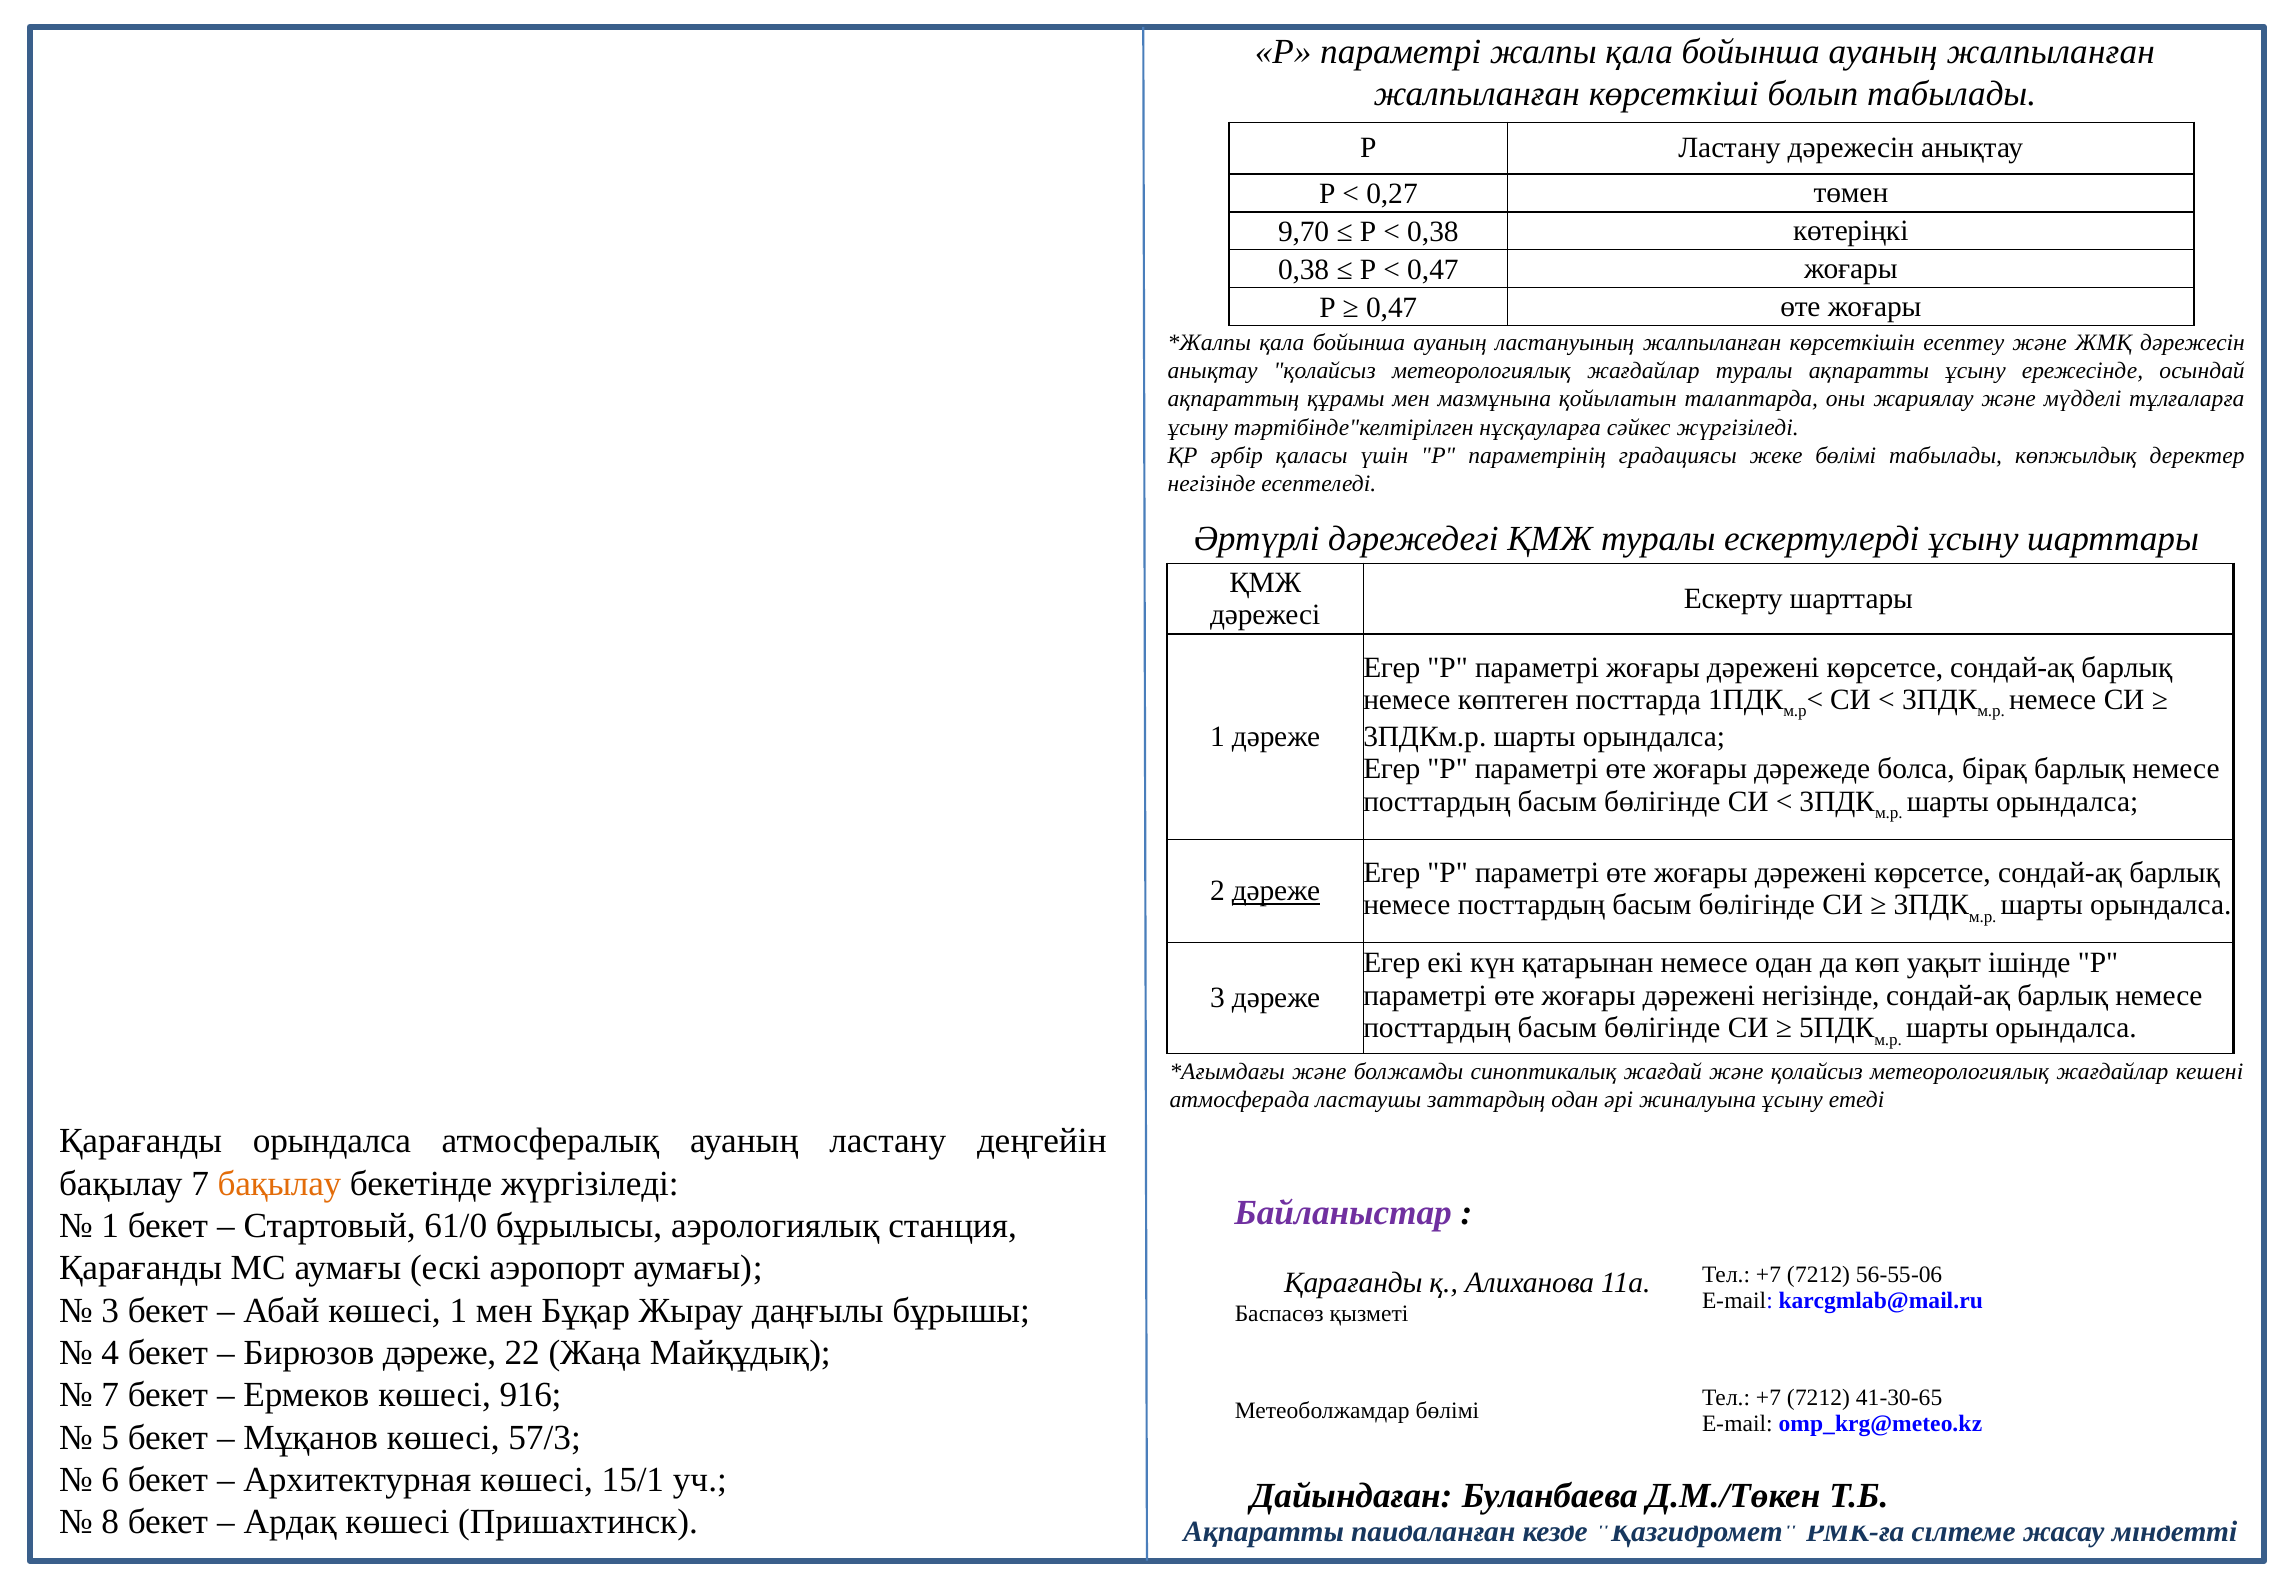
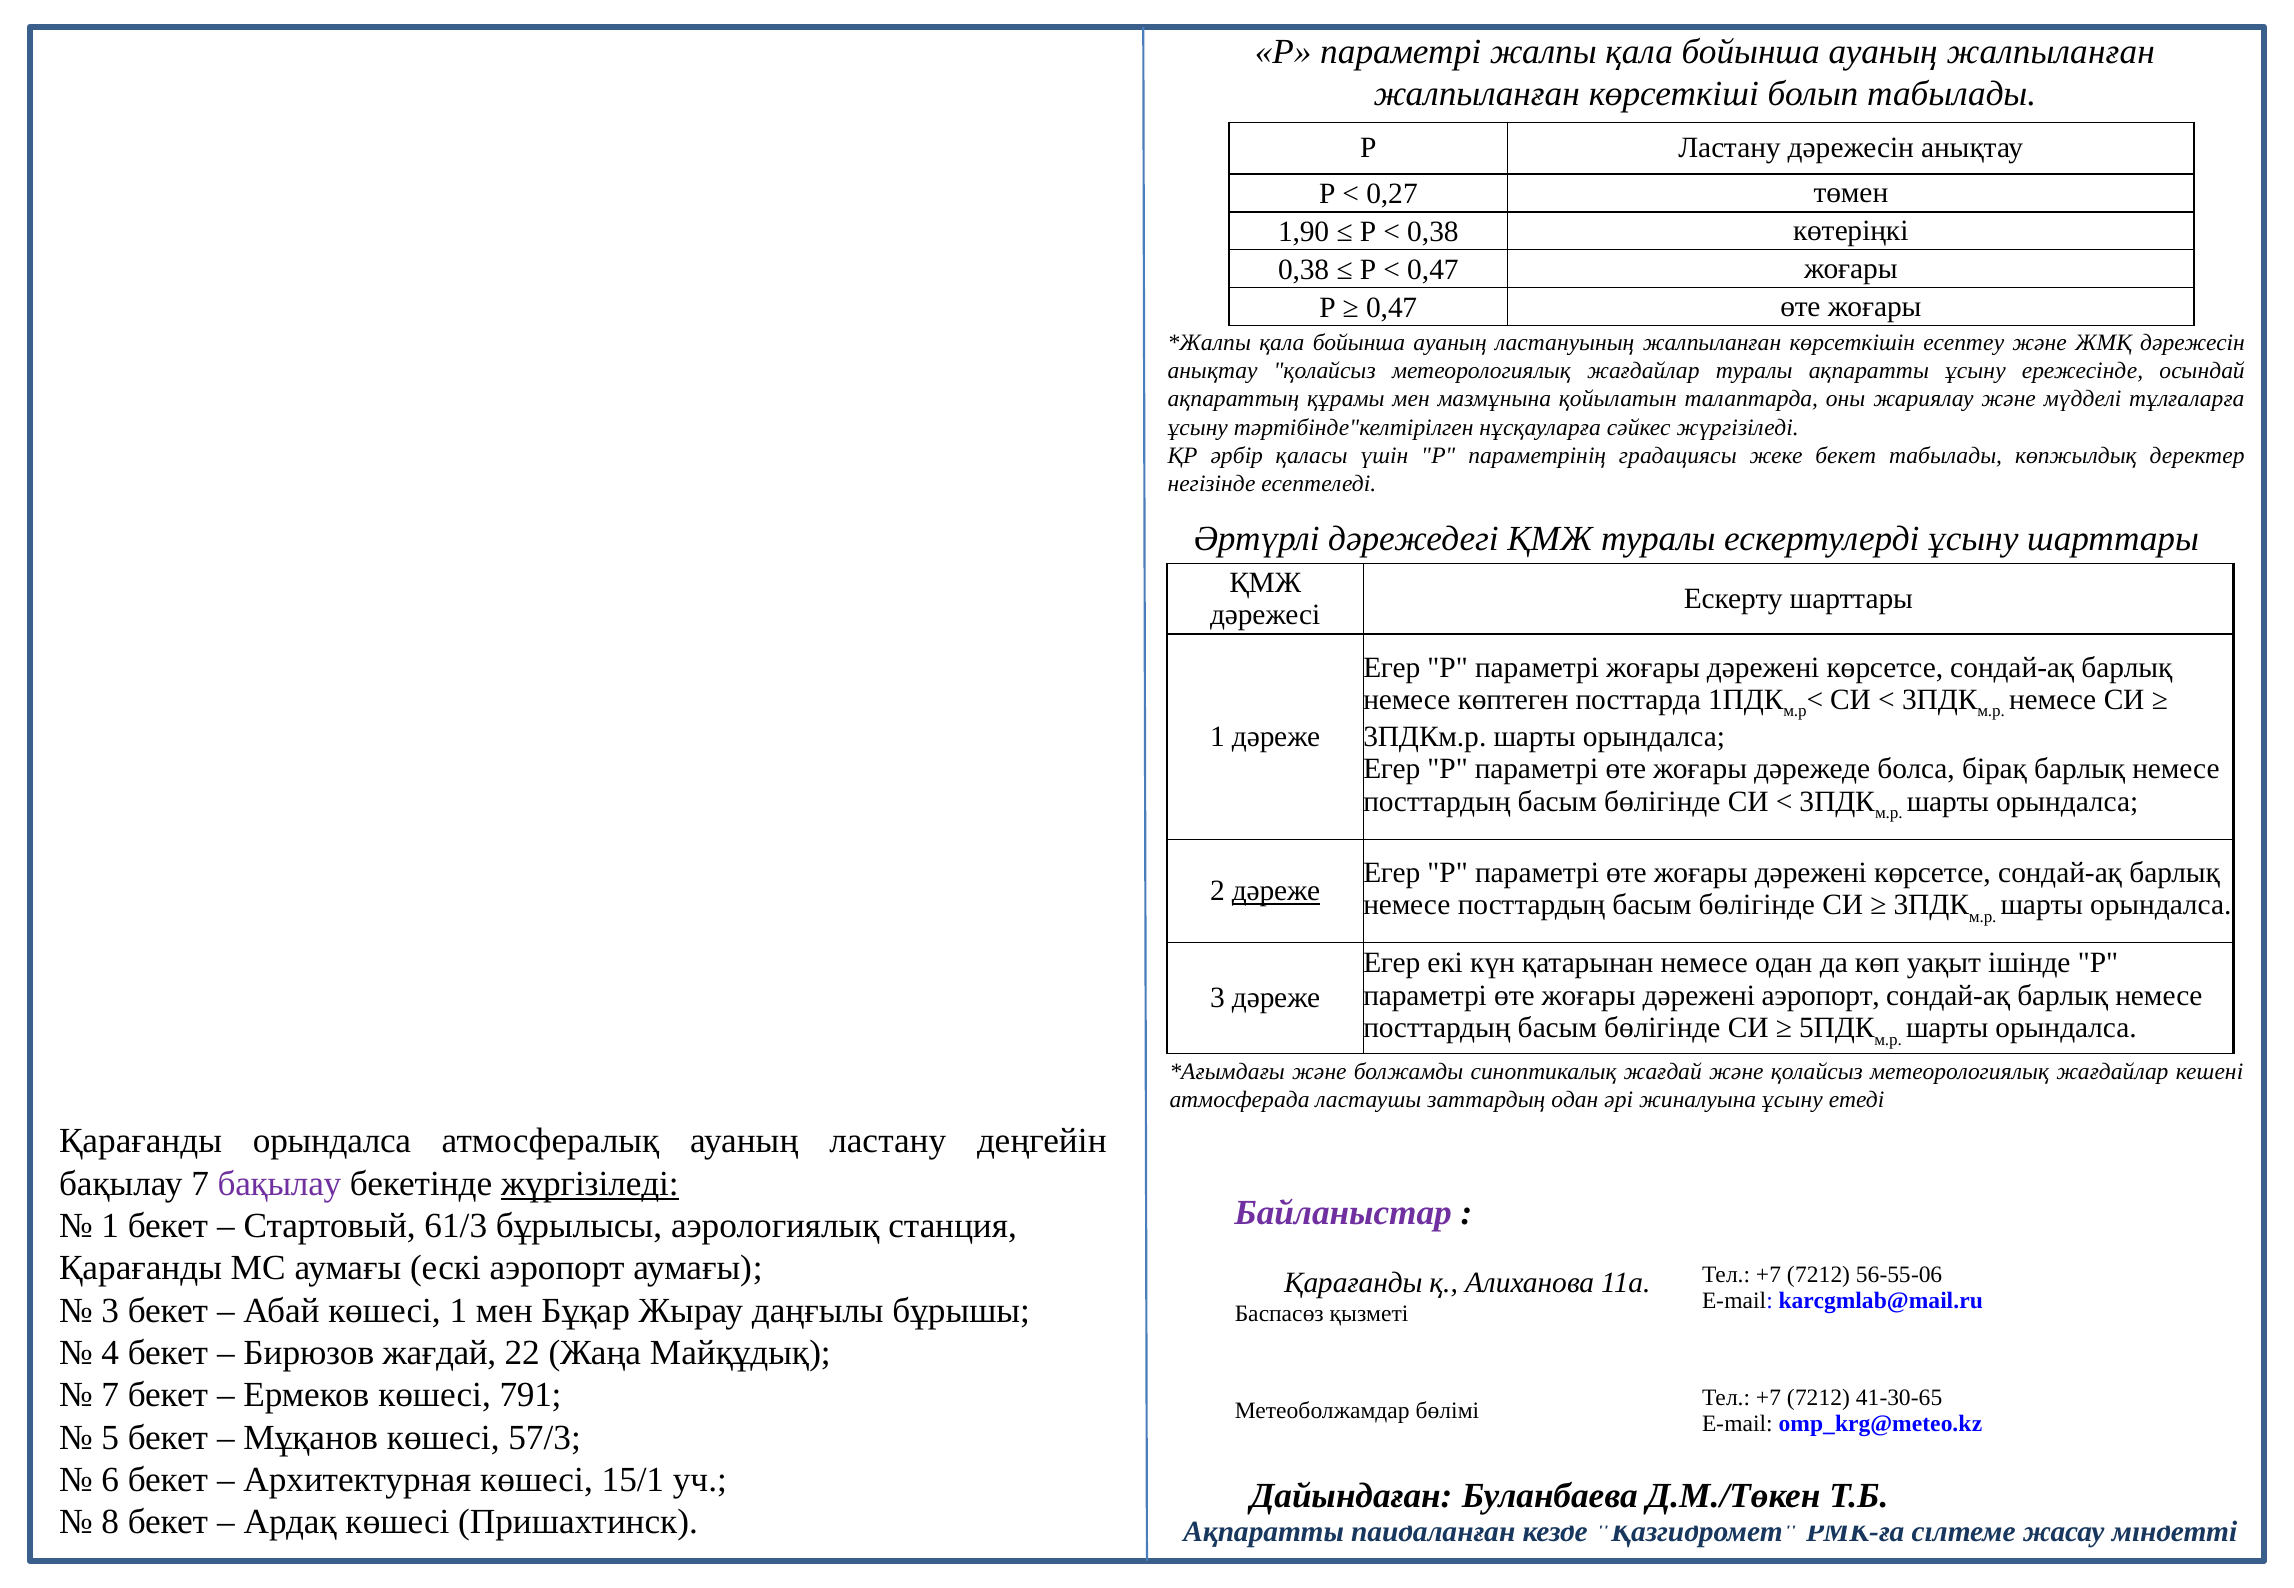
9,70: 9,70 -> 1,90 (1304, 232)
жеке бөлімі: бөлімі -> бекет (1846, 456)
дәрежені негізінде: негізінде -> аэропорт (1821, 996)
бақылау colour: orange -> purple (279, 1184)
жүргізіледі underline: none -> present (590, 1184)
61/0: 61/0 -> 61/3 (456, 1226)
Бирюзов дәреже: дәреже -> жағдай (439, 1353)
916: 916 -> 791 (531, 1395)
